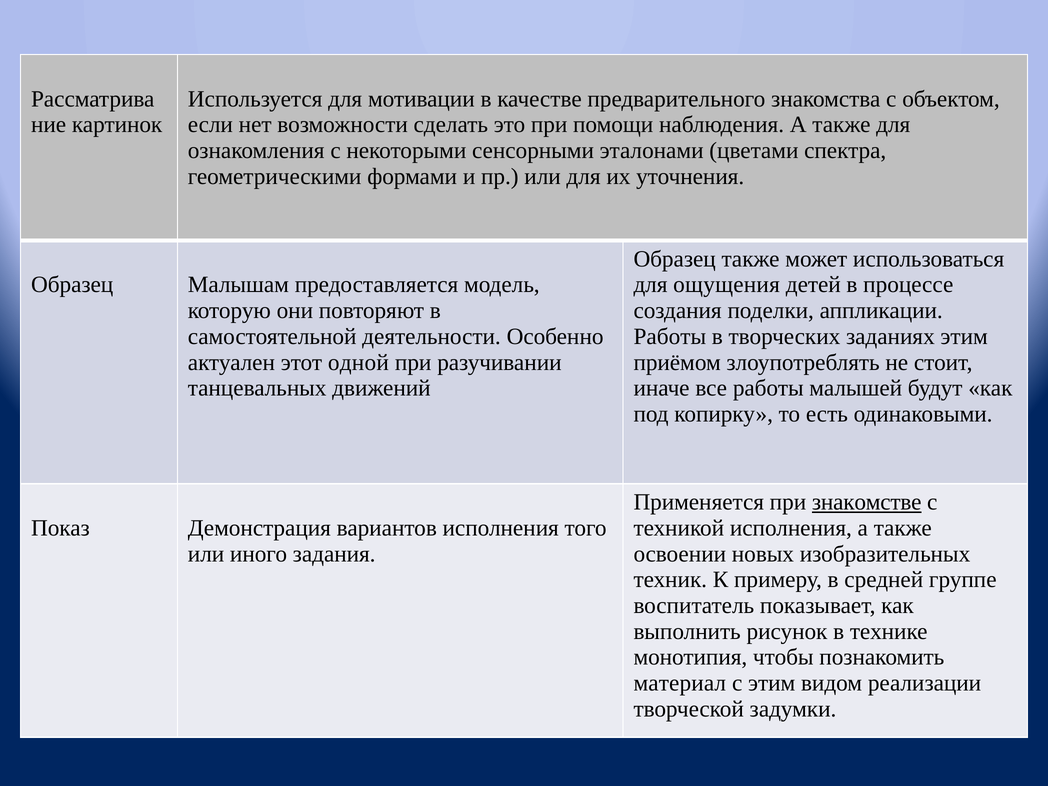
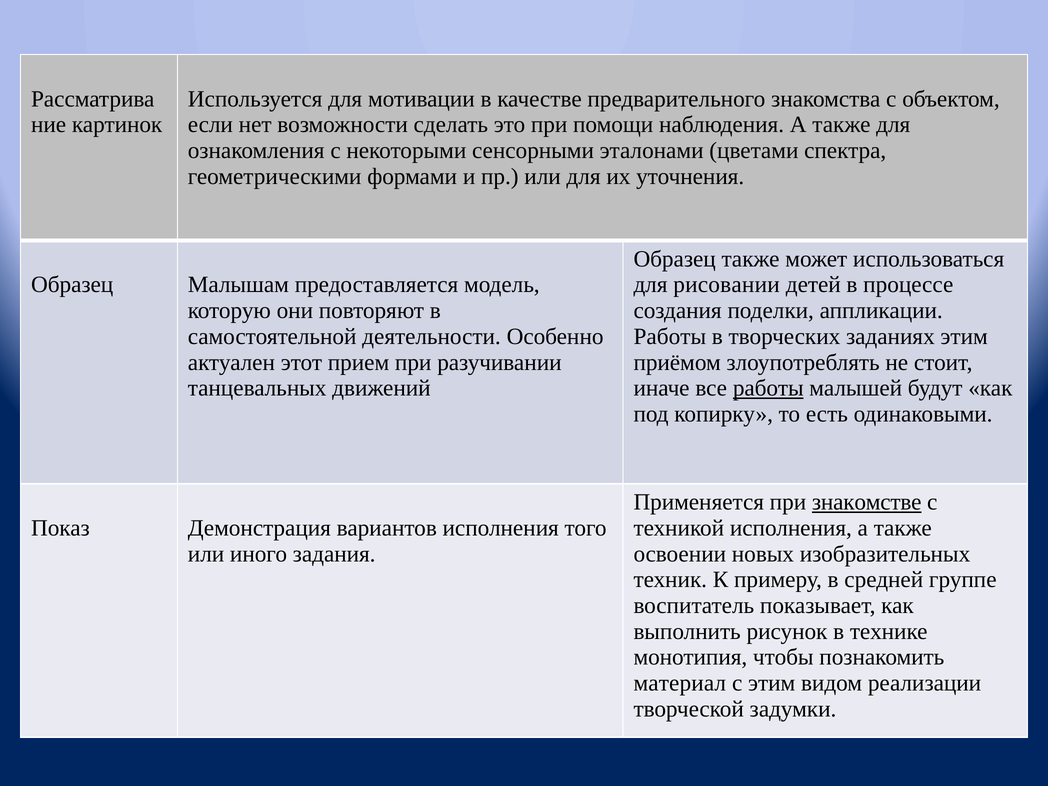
ощущения: ощущения -> рисовании (727, 285)
одной: одной -> прием (358, 362)
работы underline: none -> present (768, 388)
